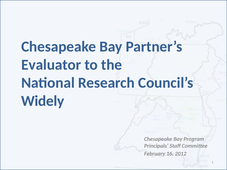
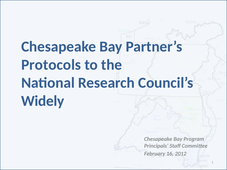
Evaluator: Evaluator -> Protocols (51, 65)
